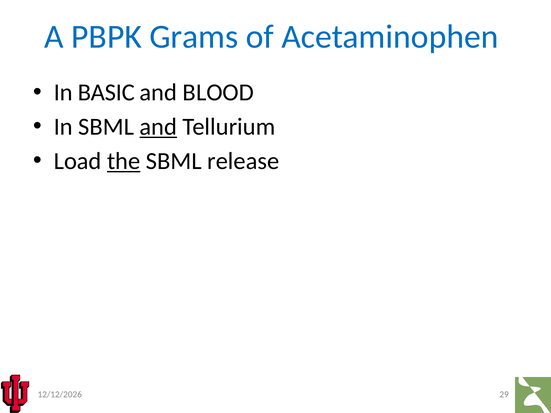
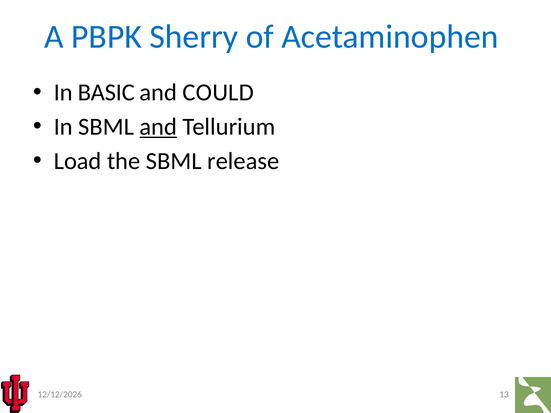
Grams: Grams -> Sherry (194, 37)
BLOOD: BLOOD -> COULD (218, 93)
the underline: present -> none (124, 161)
29: 29 -> 13 (504, 395)
